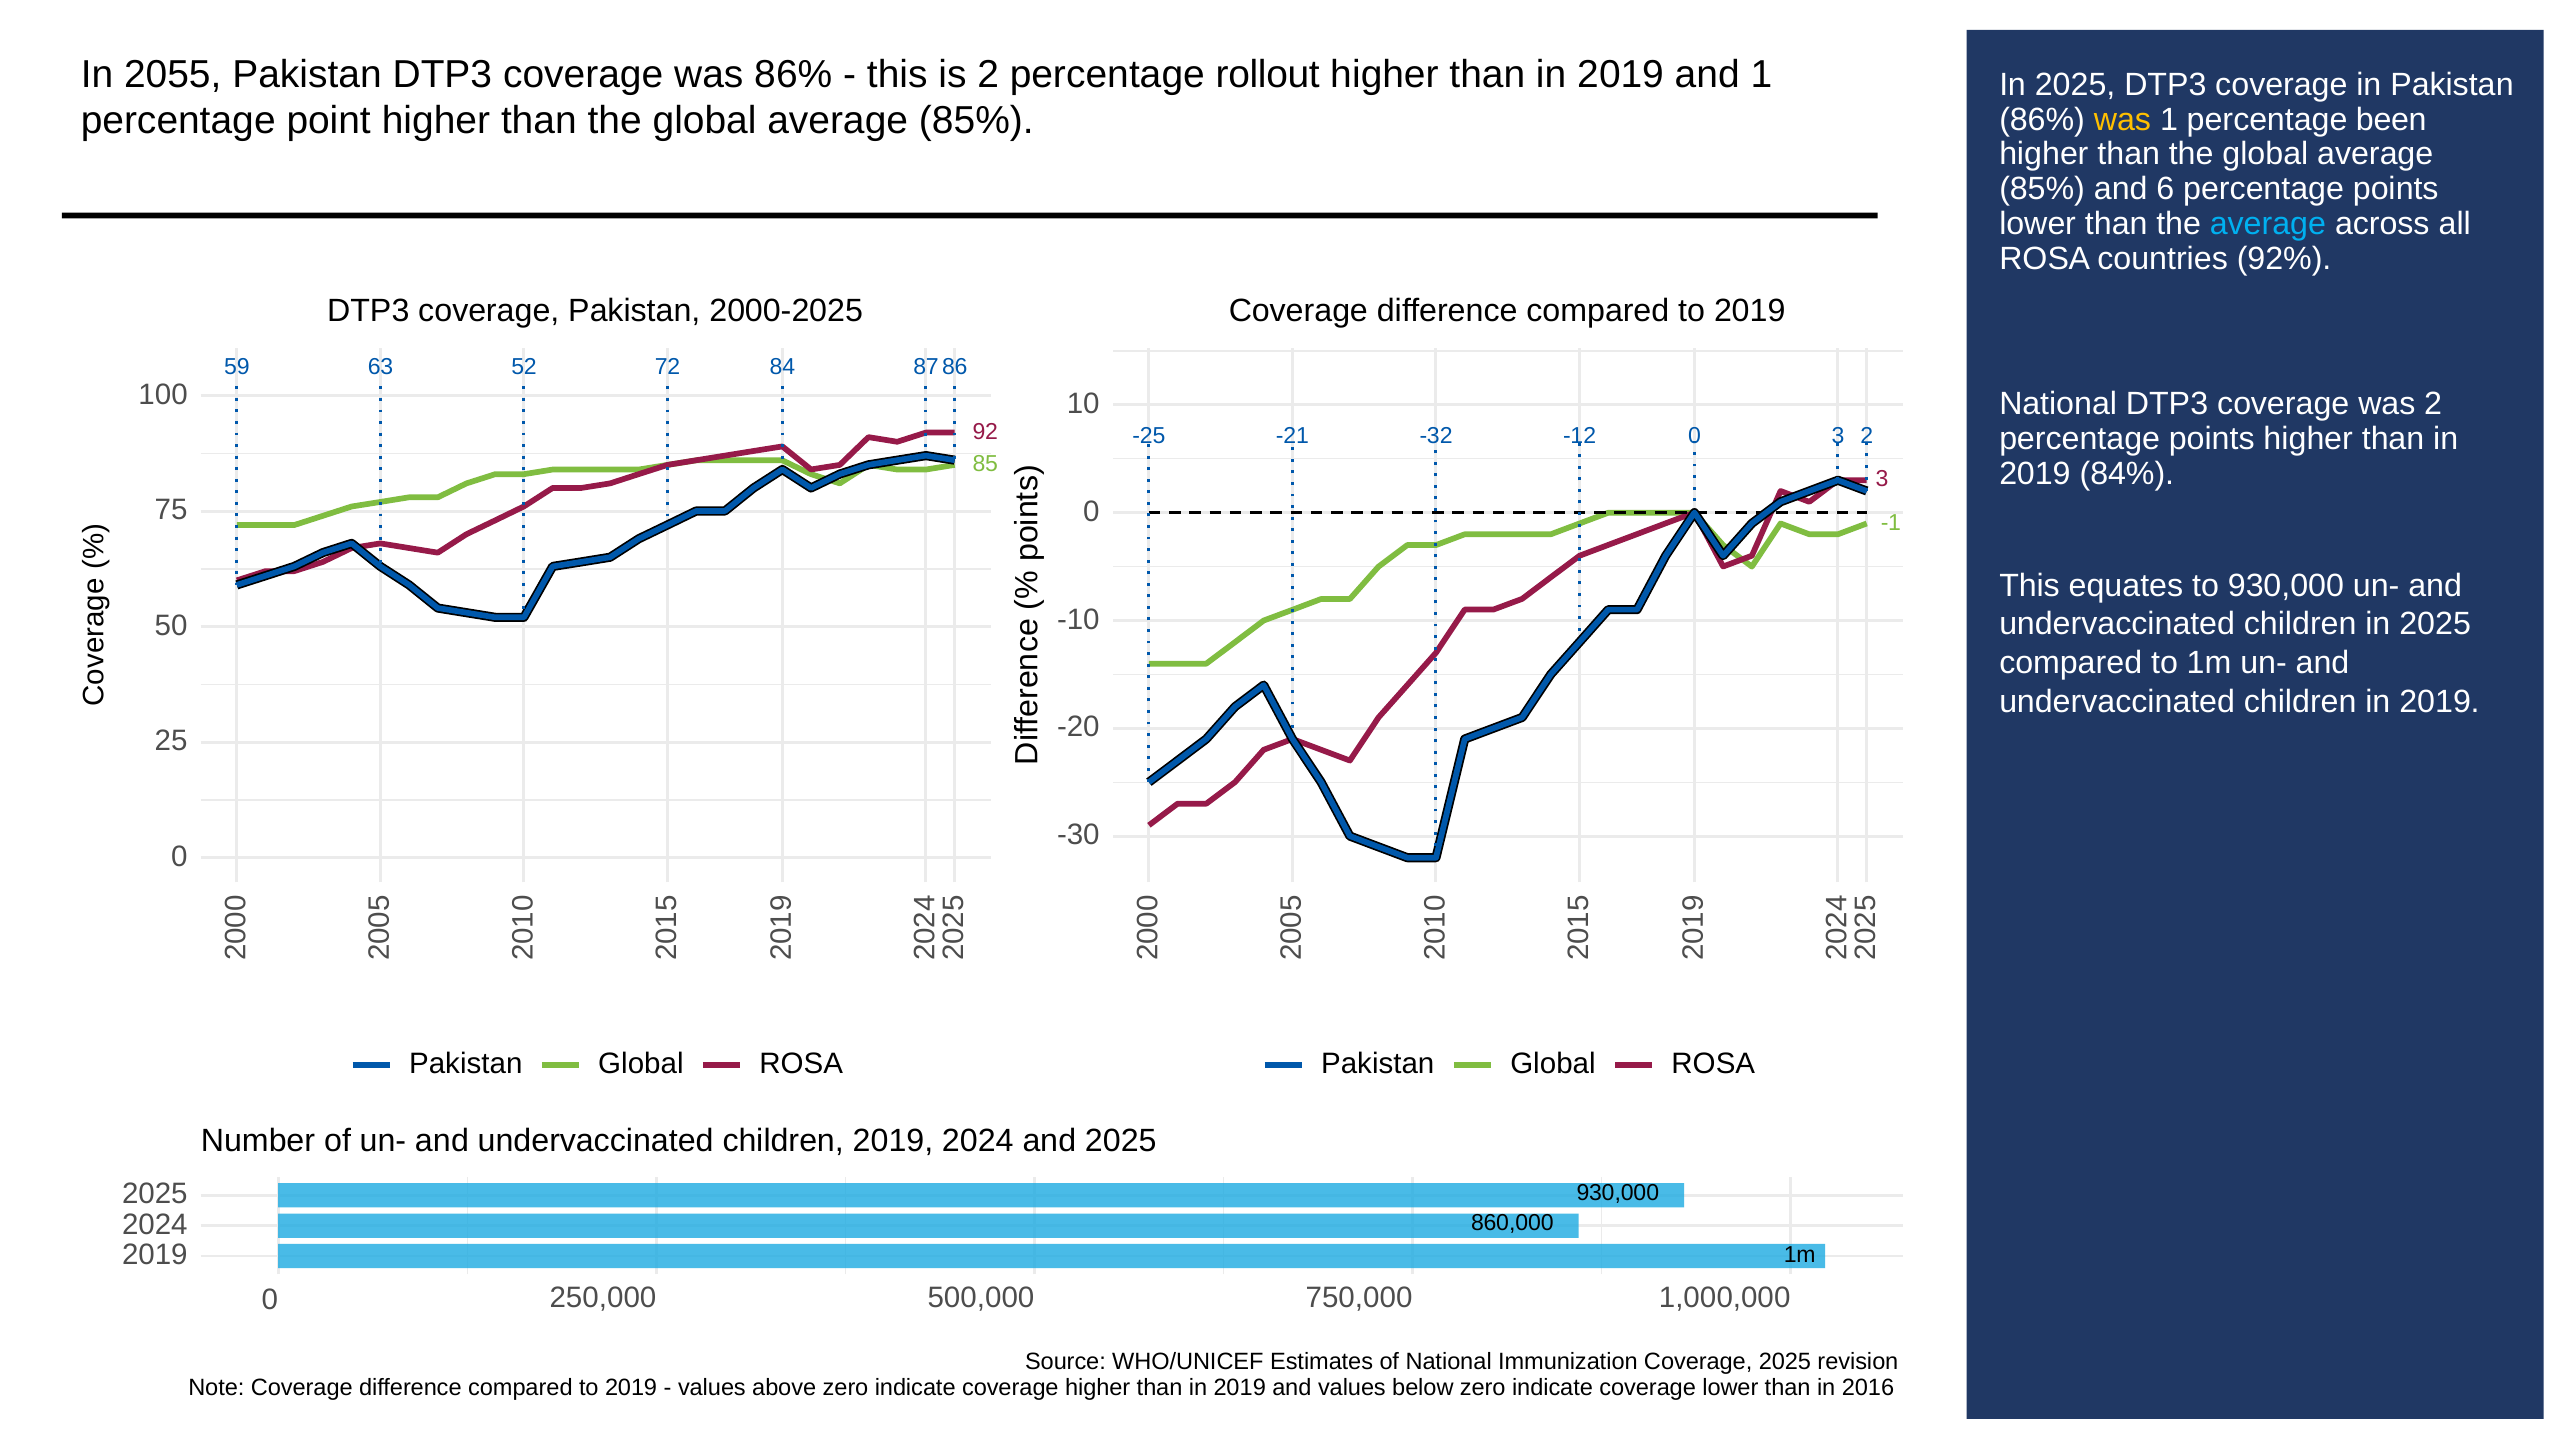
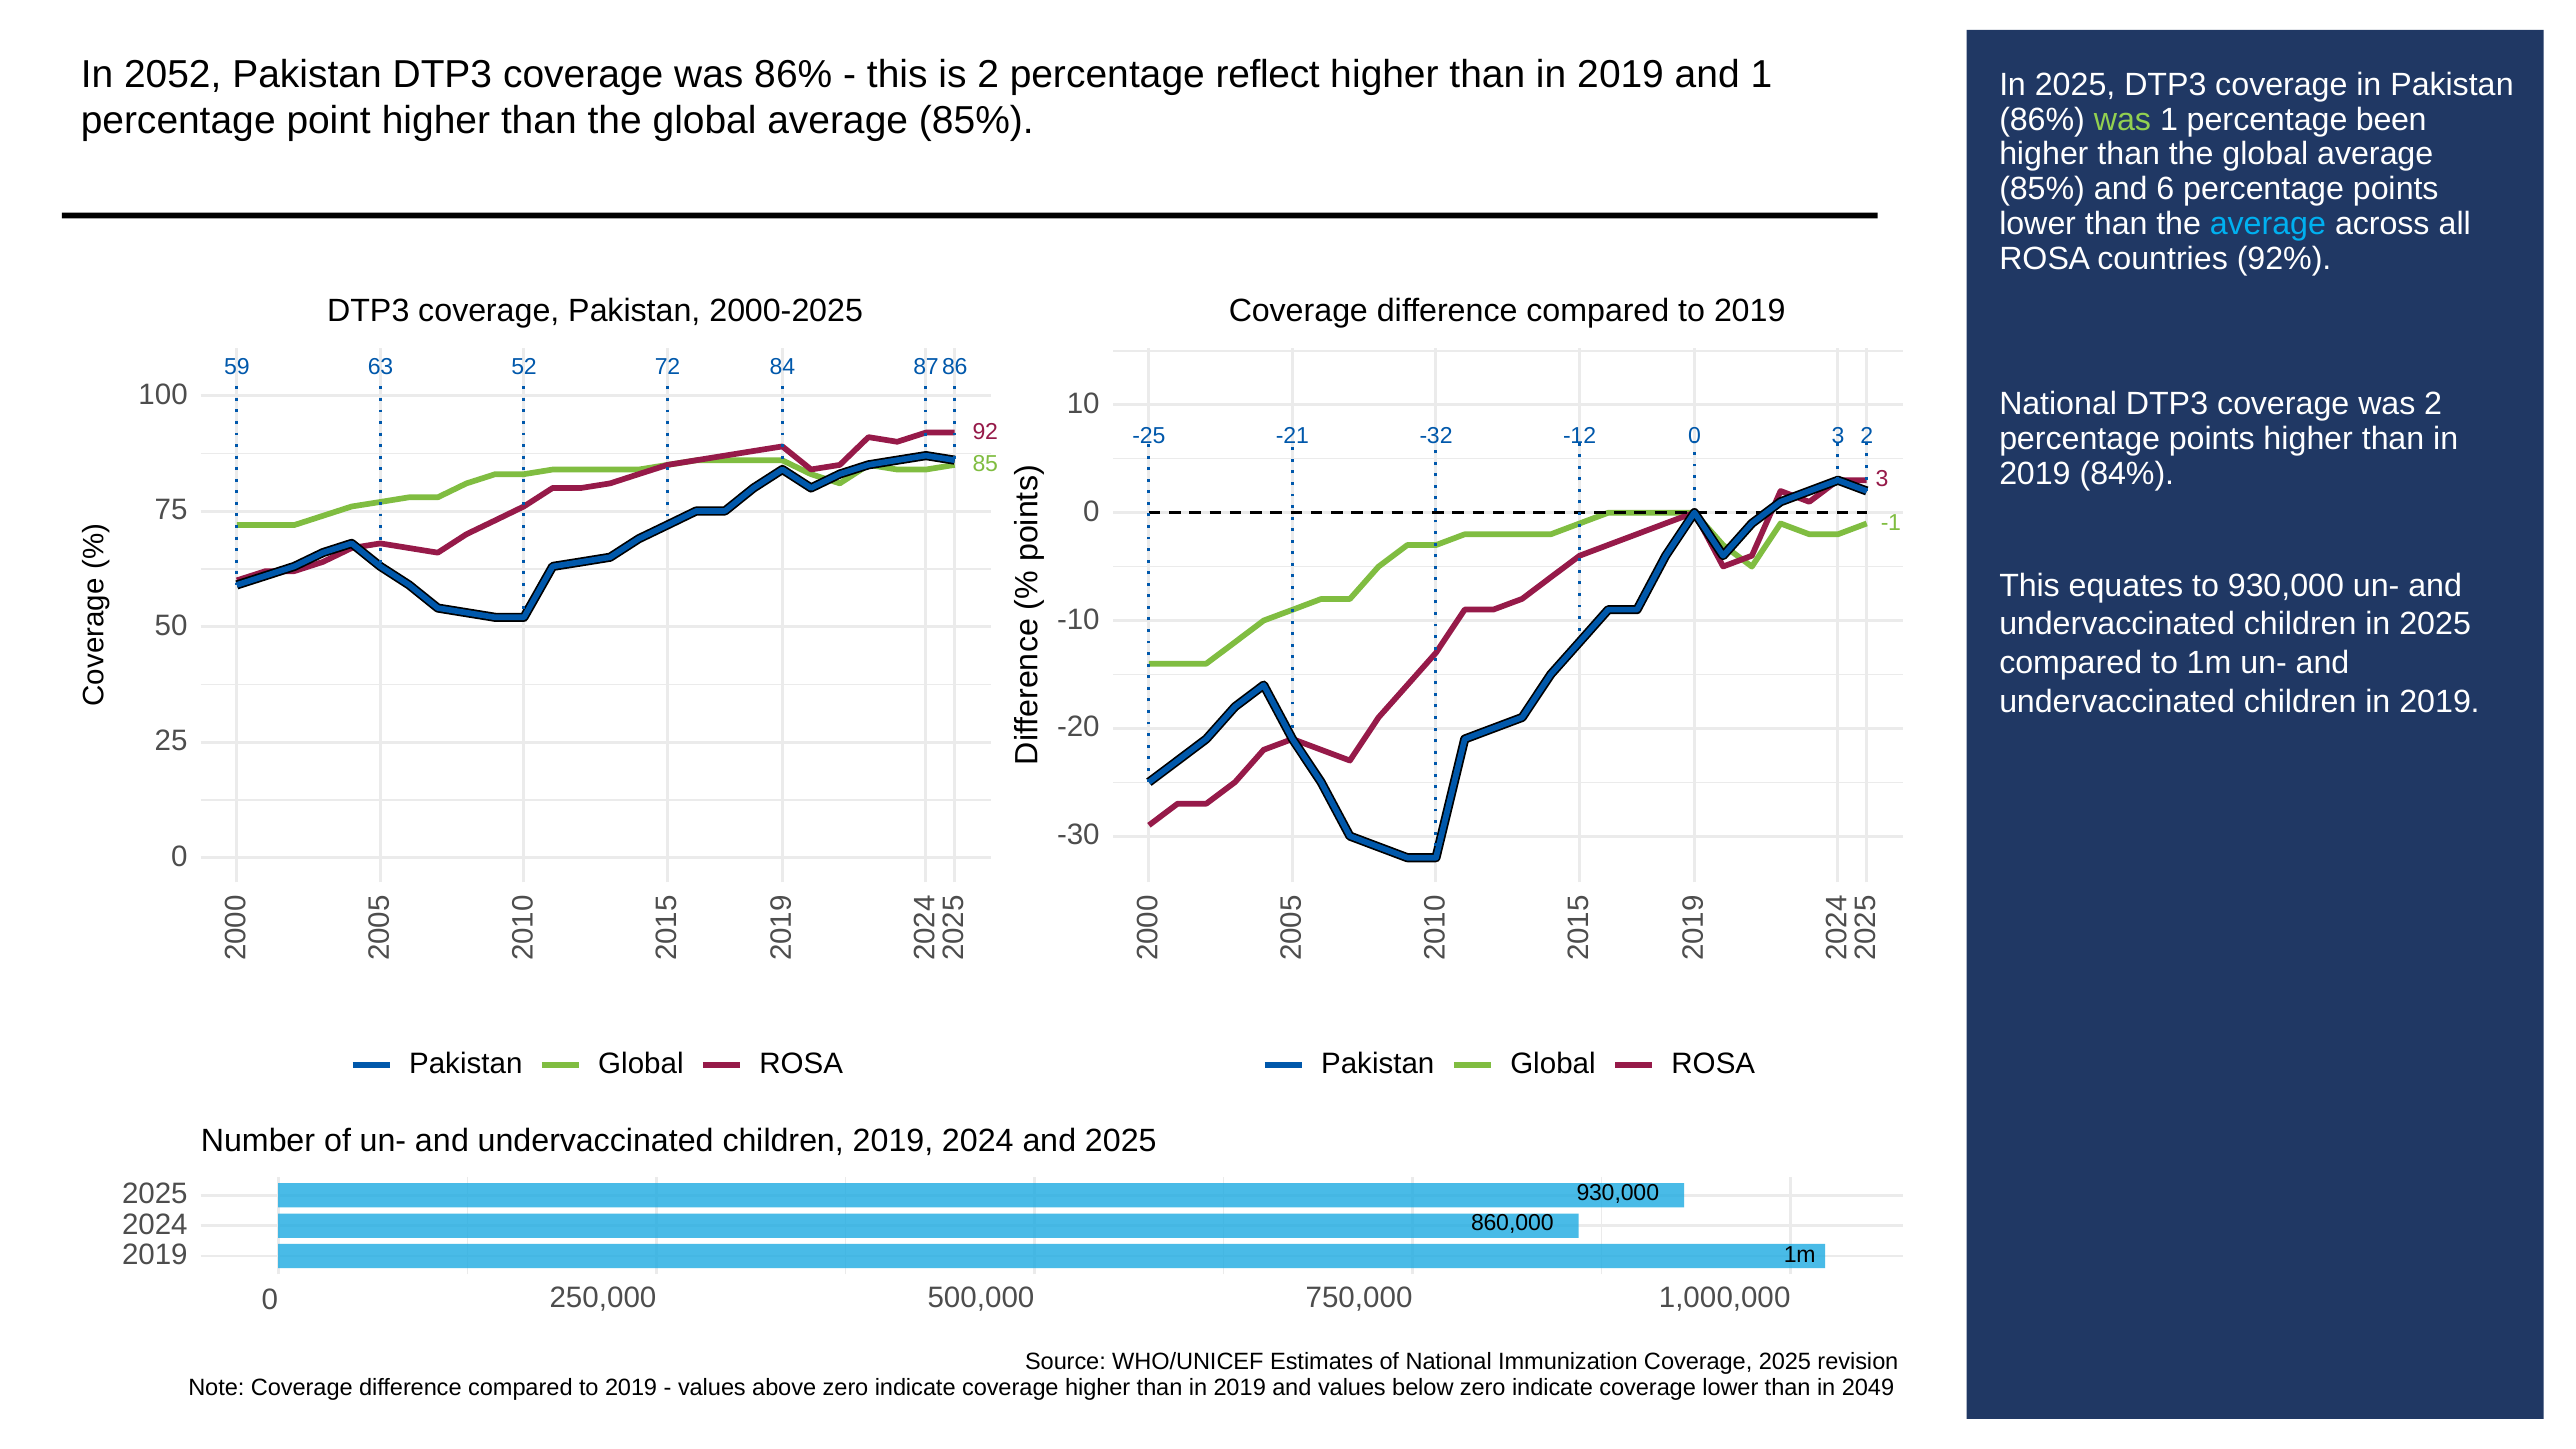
2055: 2055 -> 2052 (173, 74)
rollout: rollout -> reflect (1268, 74)
was colour: yellow -> light green (2122, 119)
2016: 2016 -> 2049 (1868, 1387)
